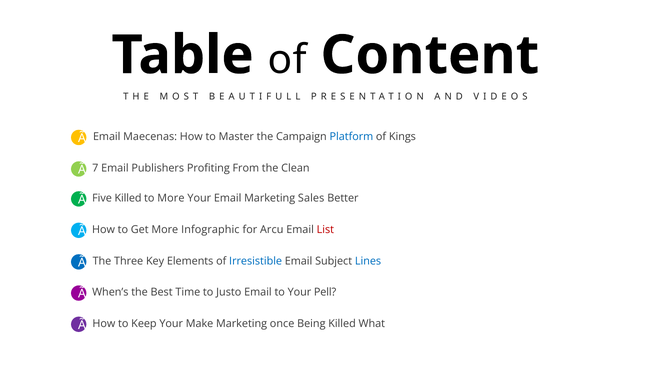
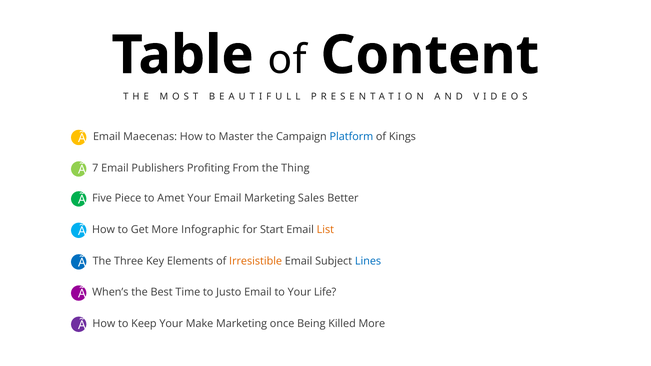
Clean: Clean -> Thing (295, 168)
Five Killed: Killed -> Piece (128, 198)
to More: More -> Amet (171, 198)
Arcu: Arcu -> Start (272, 230)
List colour: red -> orange (325, 230)
Irresistible colour: blue -> orange (256, 261)
Pell: Pell -> Life (325, 293)
Killed What: What -> More (372, 324)
